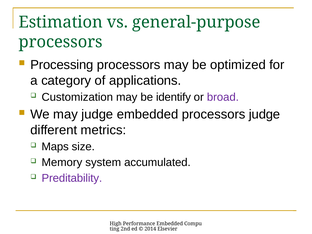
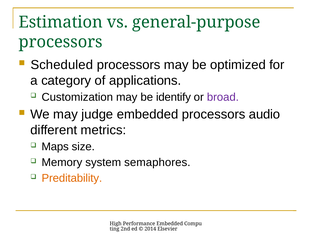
Processing: Processing -> Scheduled (62, 65)
processors judge: judge -> audio (265, 114)
accumulated: accumulated -> semaphores (157, 162)
Preditability colour: purple -> orange (72, 178)
